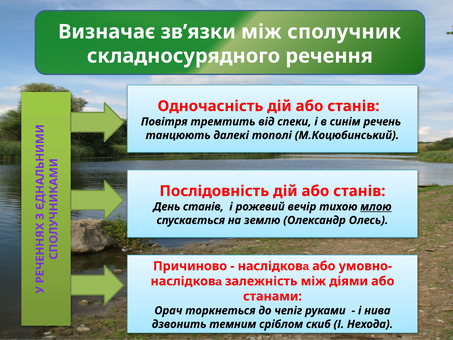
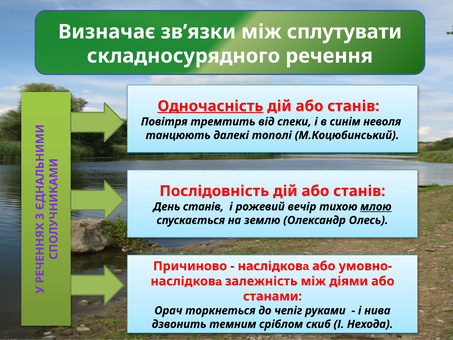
сполучник: сполучник -> сплутувати (344, 32)
Одночасність underline: none -> present (210, 106)
речень: речень -> неволя (382, 122)
